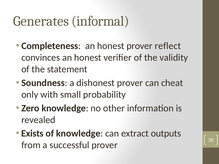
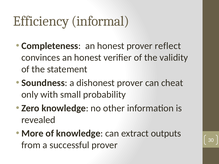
Generates: Generates -> Efficiency (41, 21)
Exists: Exists -> More (32, 134)
